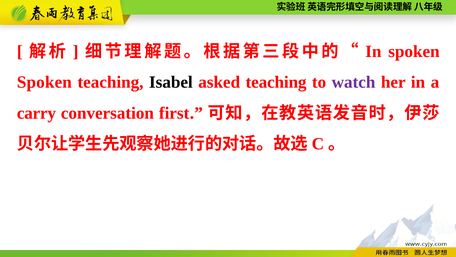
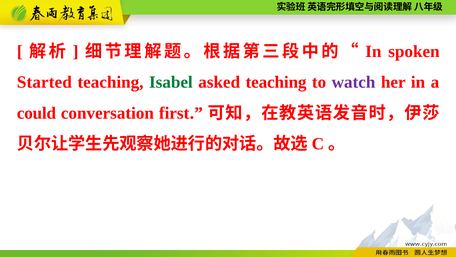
Spoken: Spoken -> Started (44, 82)
Isabel colour: black -> green (171, 82)
carry: carry -> could (36, 113)
